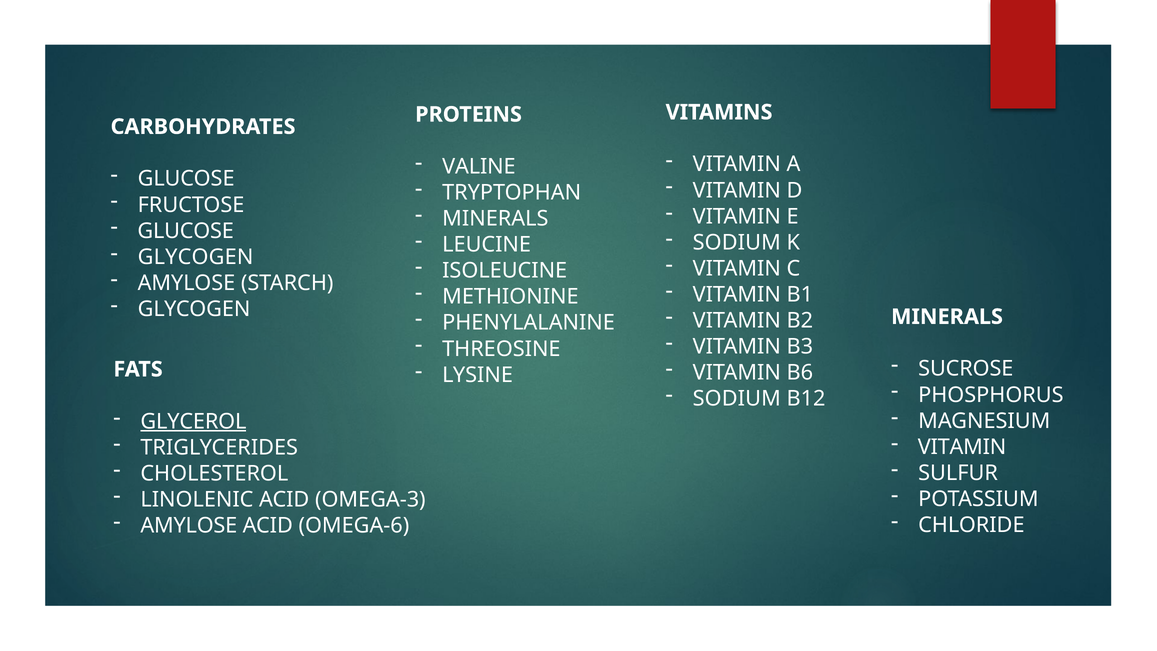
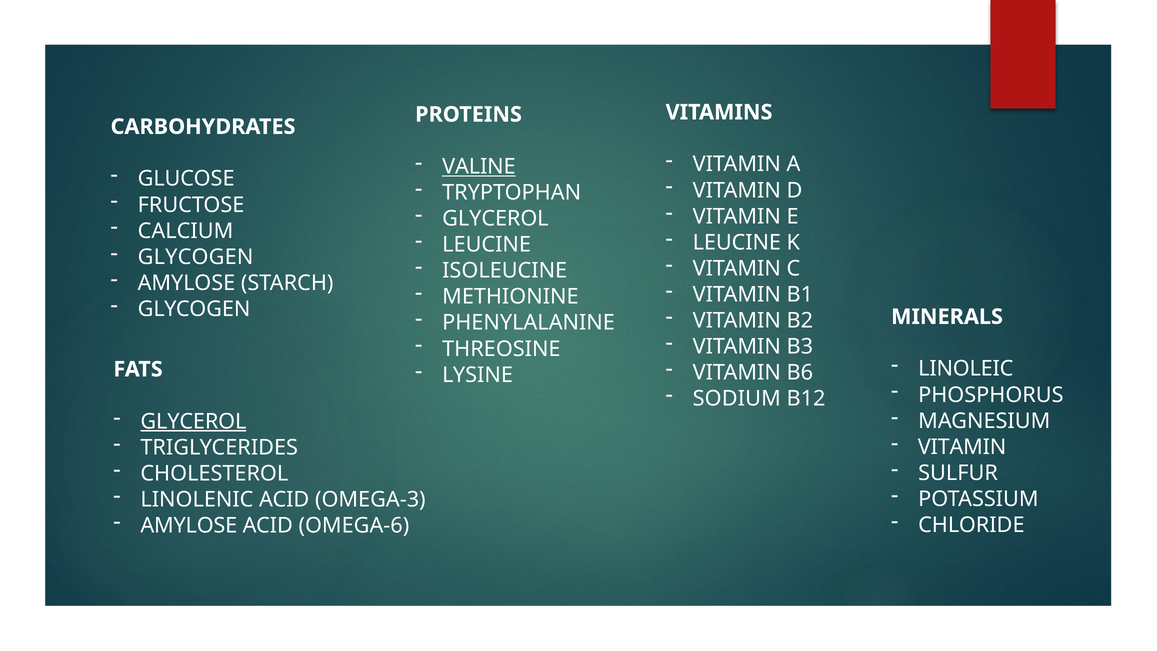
VALINE underline: none -> present (479, 167)
MINERALS: MINERALS -> GLYCEROL (495, 219)
GLUCOSE: GLUCOSE -> CALCIUM (186, 231)
SODIUM: SODIUM -> LEUCINE (737, 242)
SUCROSE: SUCROSE -> LINOLEIC (966, 369)
